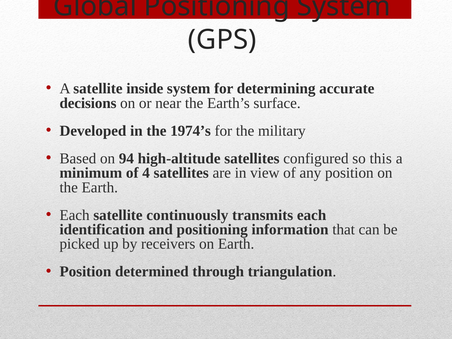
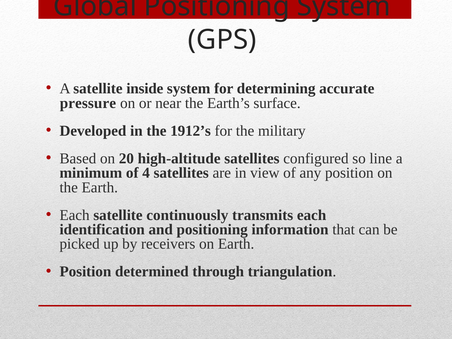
decisions: decisions -> pressure (88, 103)
1974’s: 1974’s -> 1912’s (191, 131)
94: 94 -> 20 (126, 158)
this: this -> line (381, 158)
